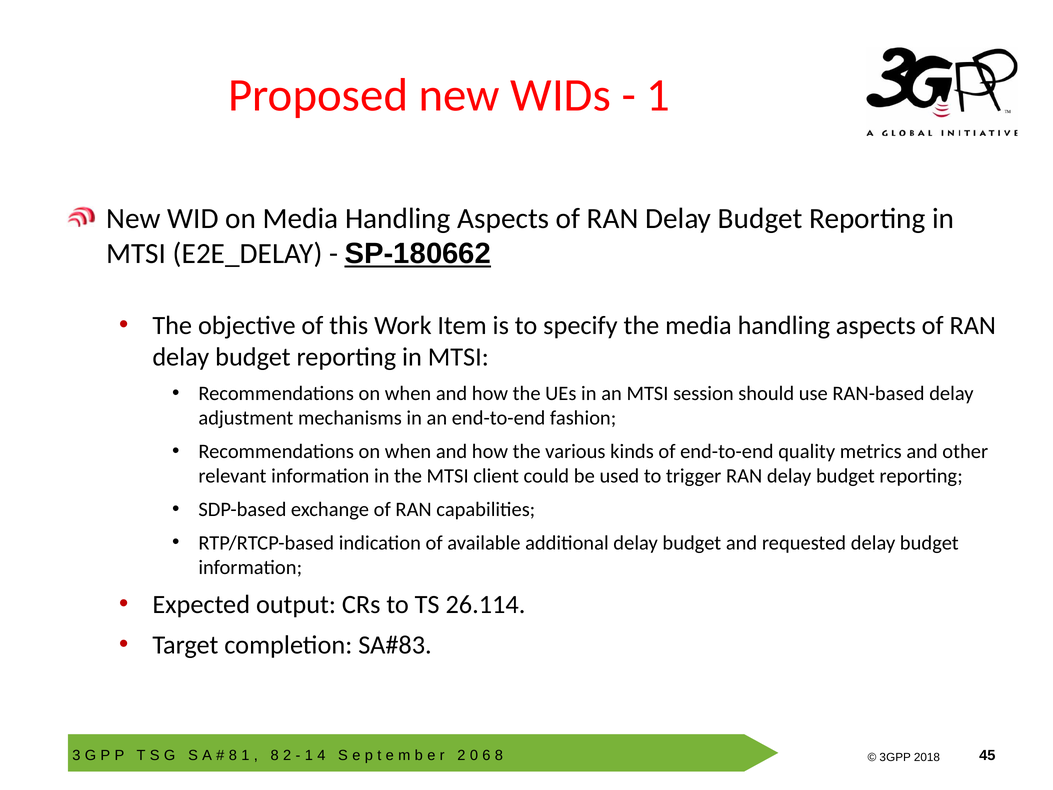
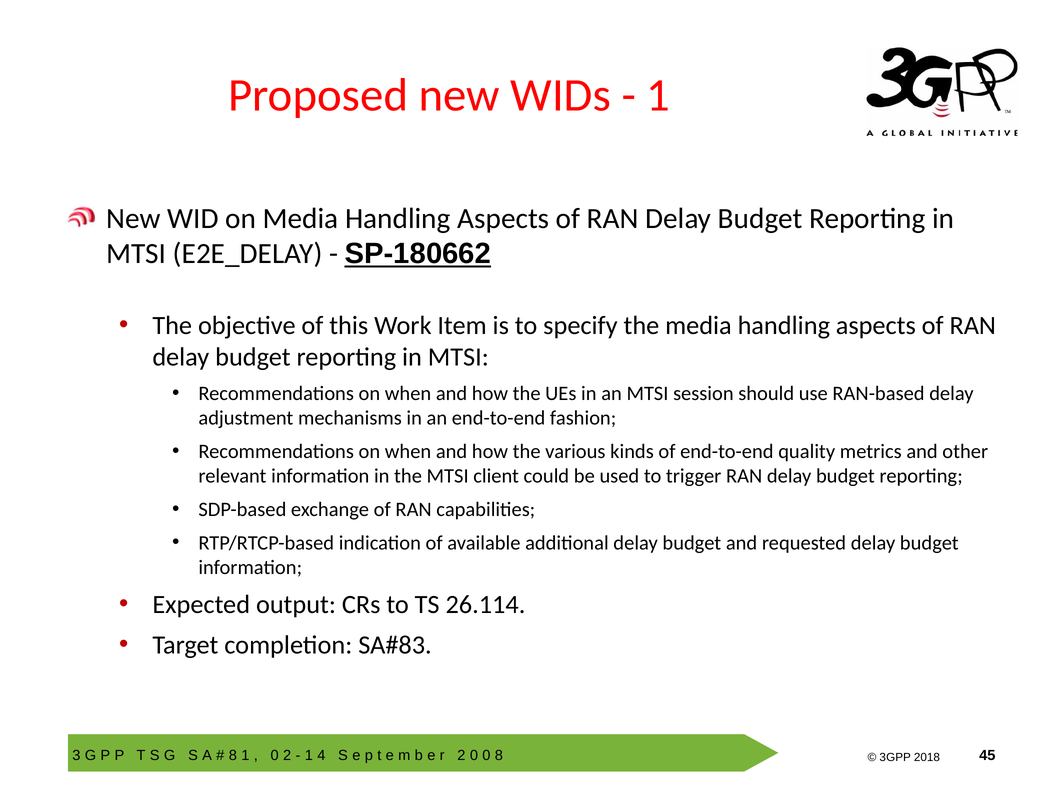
8: 8 -> 0 (275, 755)
6: 6 -> 0 (486, 755)
